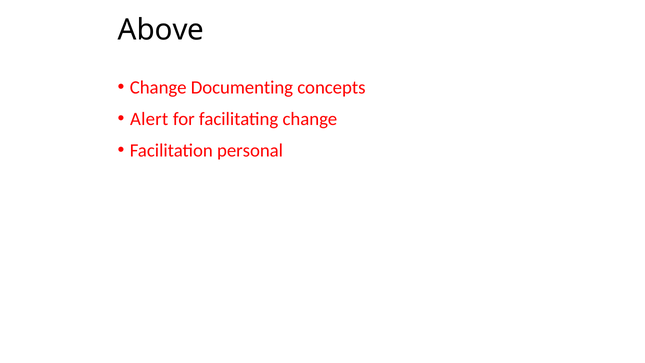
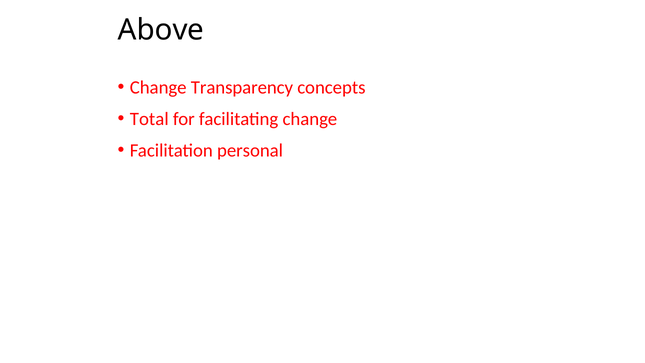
Documenting: Documenting -> Transparency (242, 87)
Alert: Alert -> Total (149, 119)
